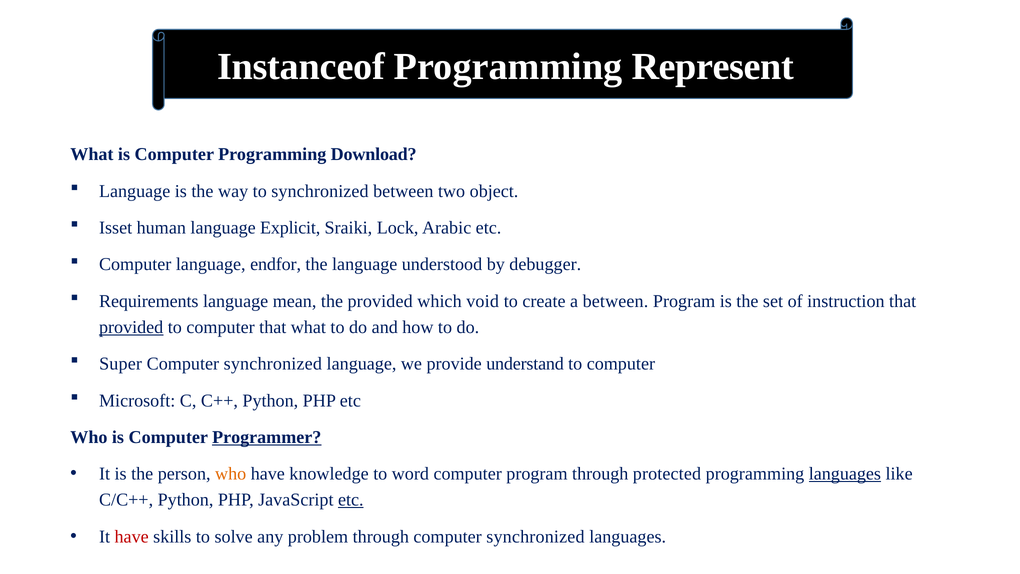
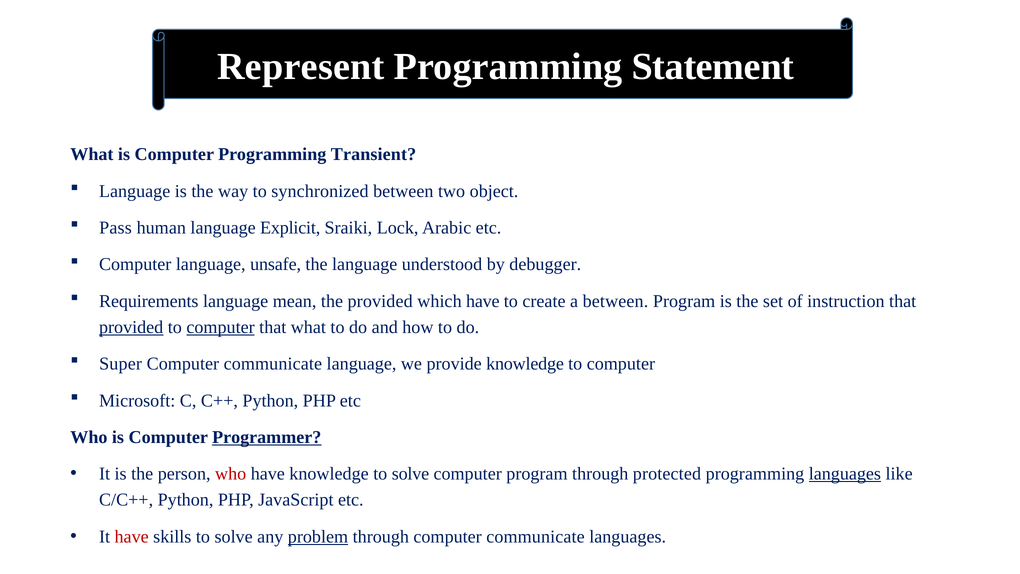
Instanceof: Instanceof -> Represent (301, 67)
Represent: Represent -> Statement (713, 67)
Download: Download -> Transient (374, 154)
Isset: Isset -> Pass (116, 228)
endfor: endfor -> unsafe (276, 264)
which void: void -> have (483, 301)
computer underline: none -> present (221, 327)
synchronized: synchronized -> communicate (273, 364)
provide understand: understand -> knowledge (525, 364)
who colour: orange -> red (231, 474)
knowledge to word: word -> solve (410, 474)
etc underline: present -> none (351, 500)
problem underline: none -> present (318, 536)
through computer synchronized: synchronized -> communicate (535, 536)
